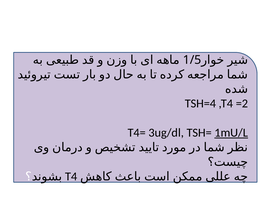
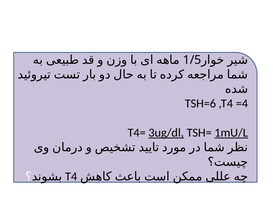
TSH=4: TSH=4 -> TSH=6 (200, 103)
=2: =2 -> =4 (242, 103)
3ug/dl underline: none -> present (166, 133)
